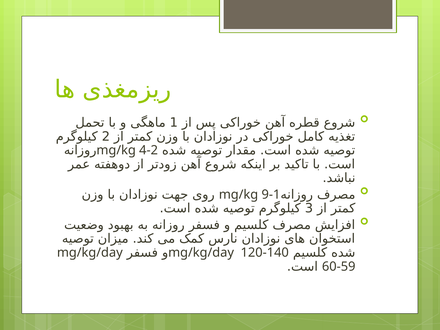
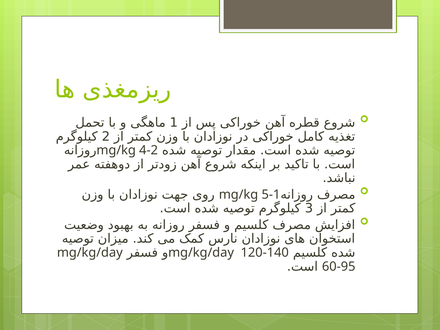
9-1: 9-1 -> 5-1 (271, 195)
60-59: 60-59 -> 60-95 (339, 266)
